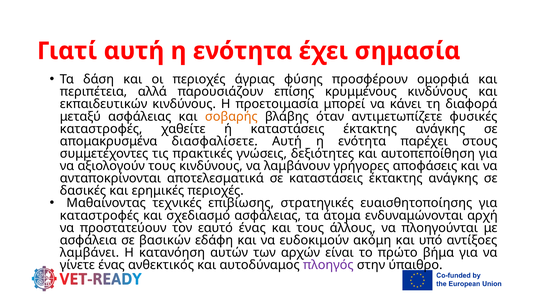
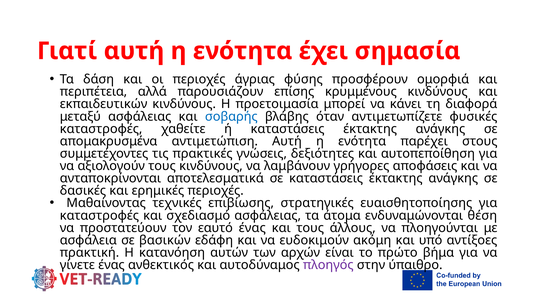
σοβαρής colour: orange -> blue (231, 116)
διασφαλίσετε: διασφαλίσετε -> αντιμετώπιση (215, 141)
αρχή: αρχή -> θέση (482, 216)
λαμβάνει: λαμβάνει -> πρακτική (89, 253)
